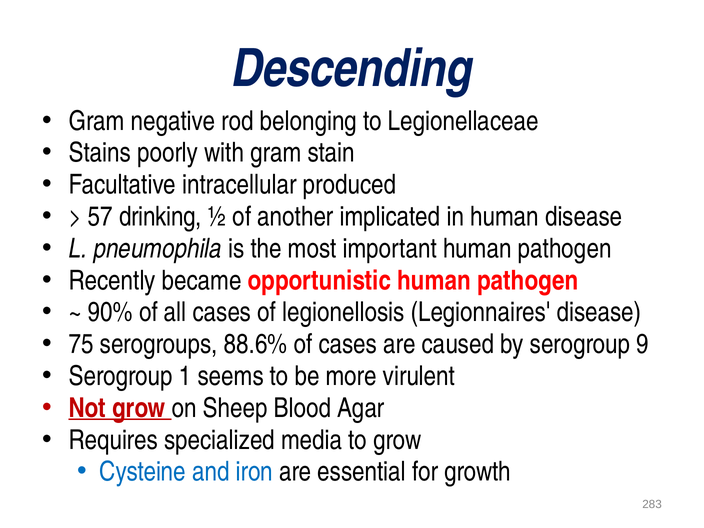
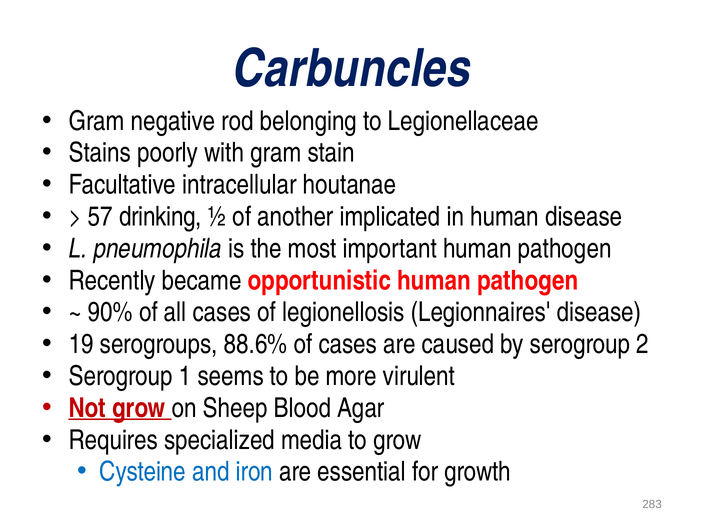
Descending: Descending -> Carbuncles (352, 69)
produced: produced -> houtanae (350, 185)
75: 75 -> 19 (81, 344)
9: 9 -> 2 (643, 344)
